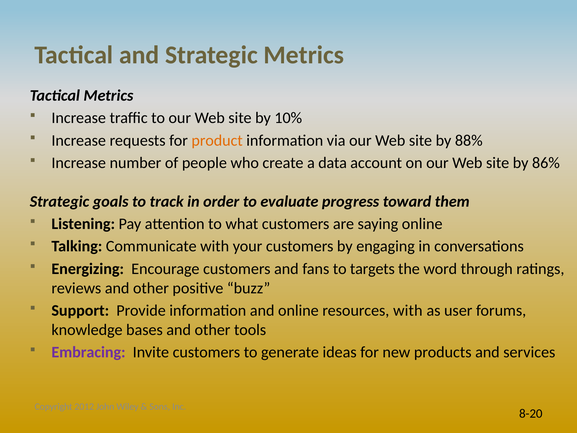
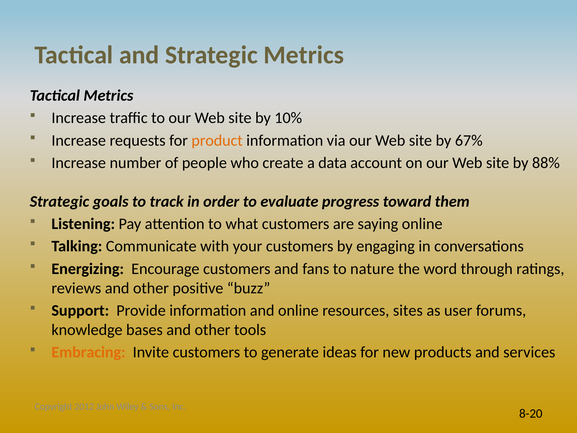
88%: 88% -> 67% (469, 140)
86%: 86% -> 88% (546, 163)
targets: targets -> nature (372, 269)
resources with: with -> sites (408, 310)
Embracing colour: purple -> orange (88, 352)
